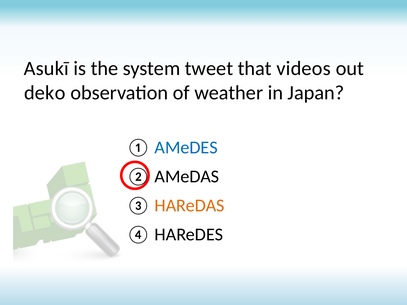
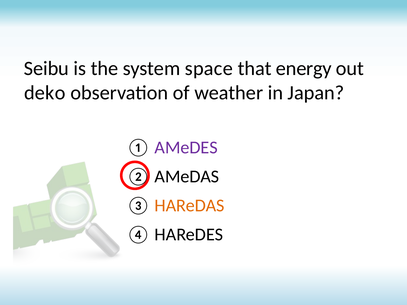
Asukī: Asukī -> Seibu (46, 68)
tweet: tweet -> space (209, 68)
videos: videos -> energy (304, 68)
AMeDES colour: blue -> purple (186, 148)
